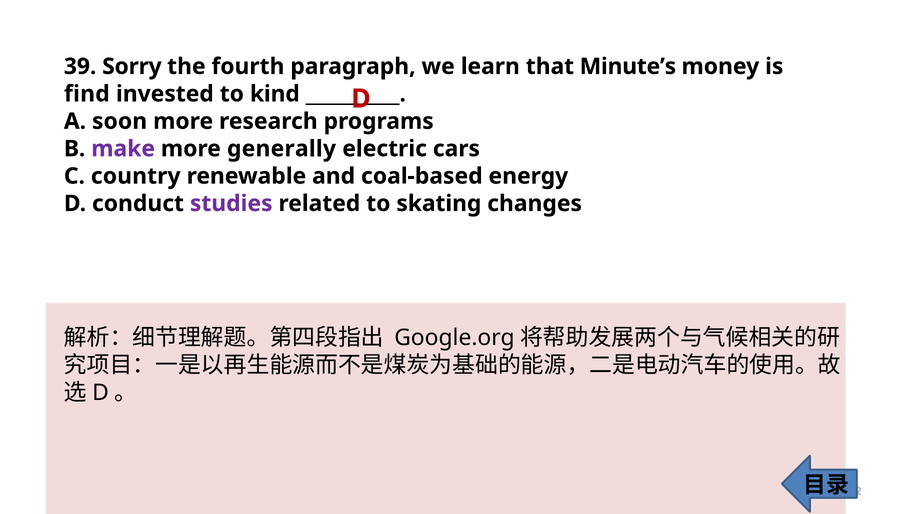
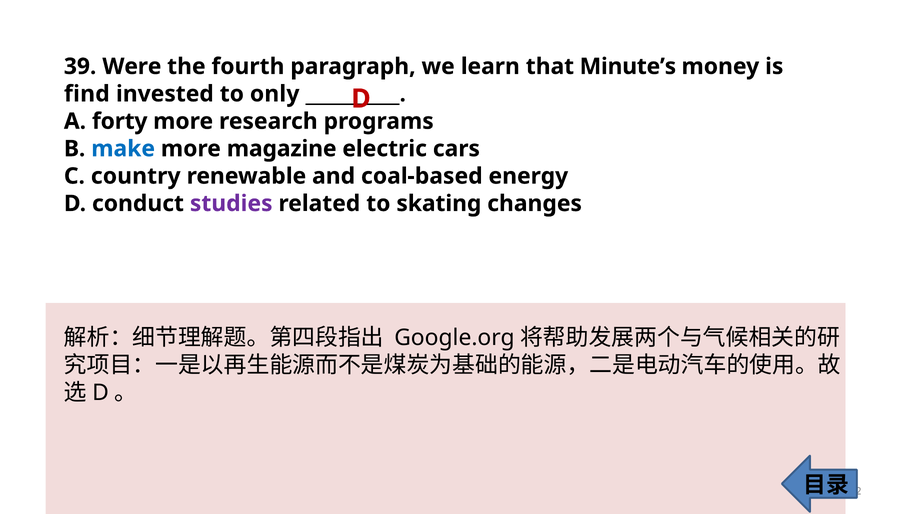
Sorry: Sorry -> Were (132, 66)
kind: kind -> only (275, 94)
soon: soon -> forty (120, 121)
make colour: purple -> blue (123, 149)
generally: generally -> magazine (282, 149)
